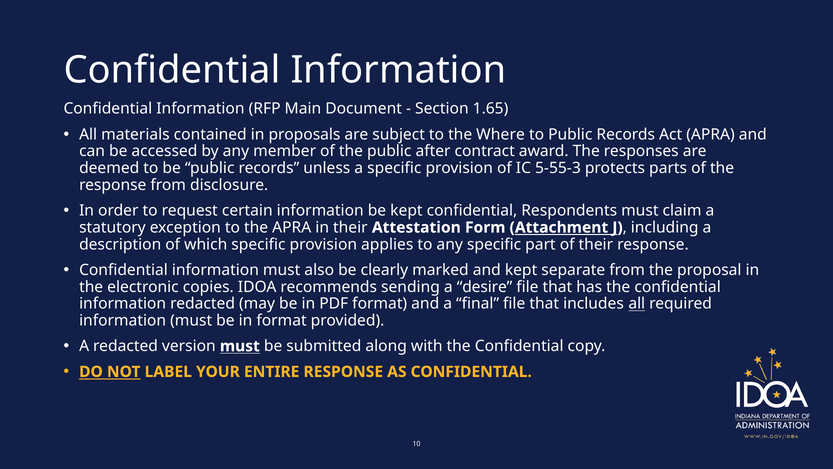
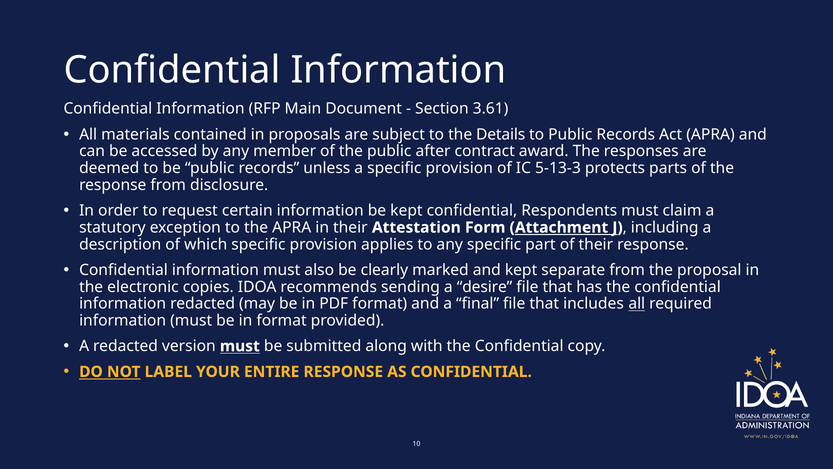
1.65: 1.65 -> 3.61 (491, 109)
Where: Where -> Details (501, 134)
5-55-3: 5-55-3 -> 5-13-3 (558, 168)
